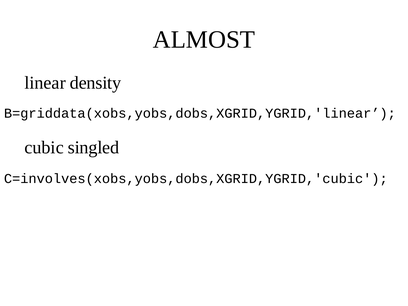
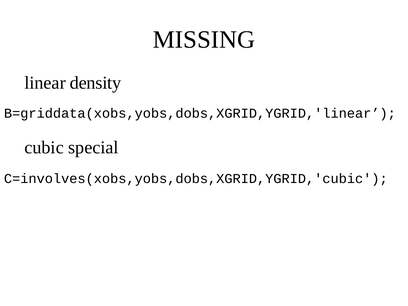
ALMOST: ALMOST -> MISSING (204, 39)
singled: singled -> special (93, 147)
